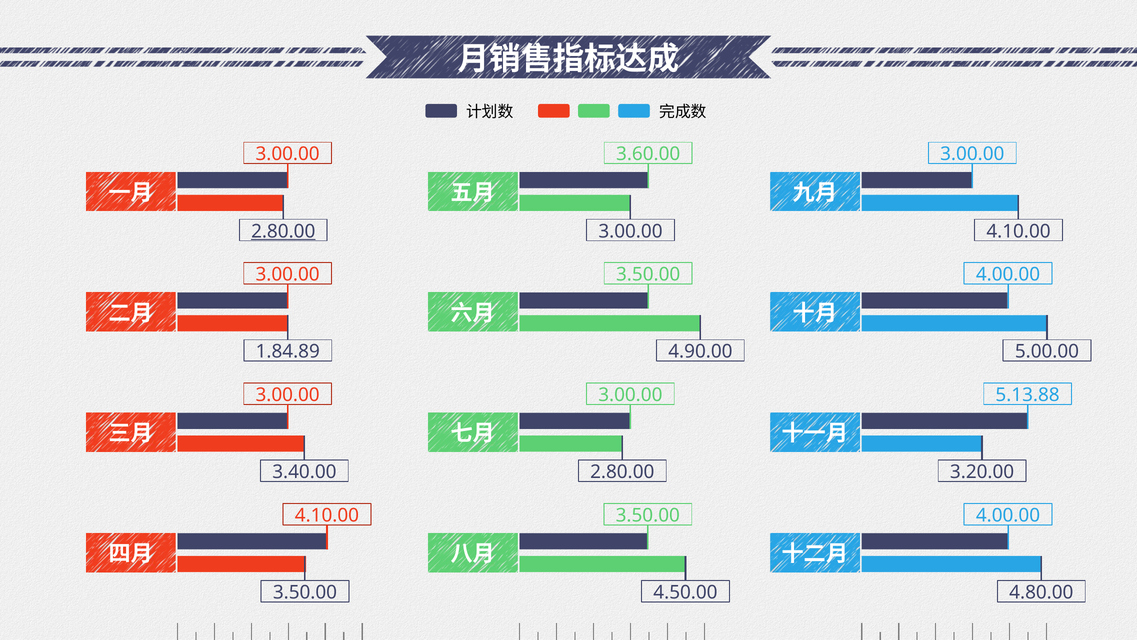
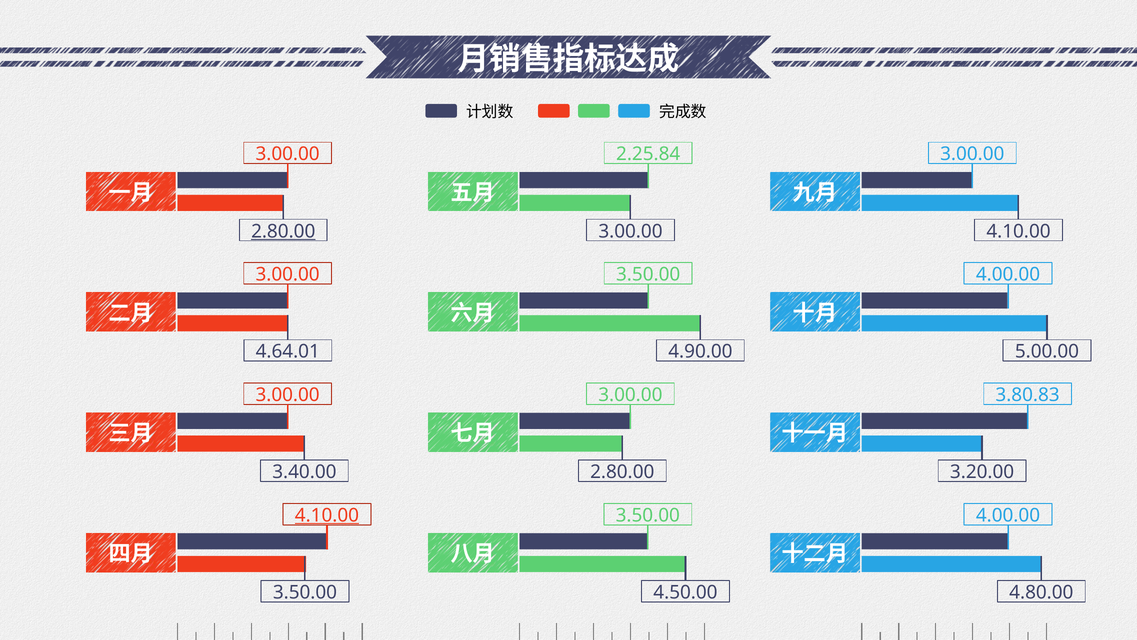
3.60.00: 3.60.00 -> 2.25.84 (648, 154)
1.84.89: 1.84.89 -> 4.64.01 (288, 352)
5.13.88: 5.13.88 -> 3.80.83 (1028, 395)
4.10.00 underline: none -> present (327, 515)
